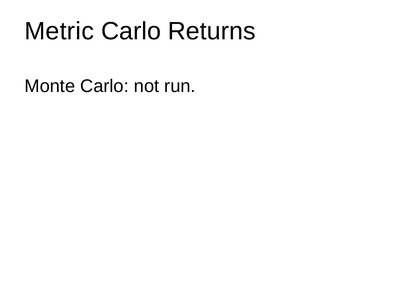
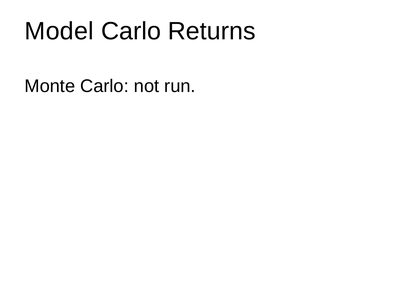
Metric: Metric -> Model (59, 31)
